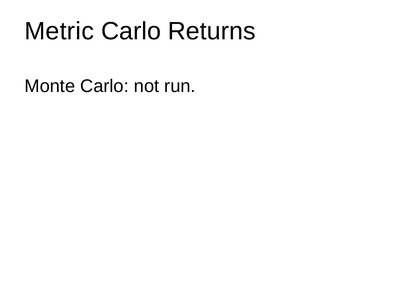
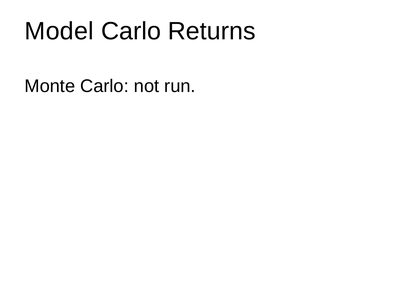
Metric: Metric -> Model (59, 31)
